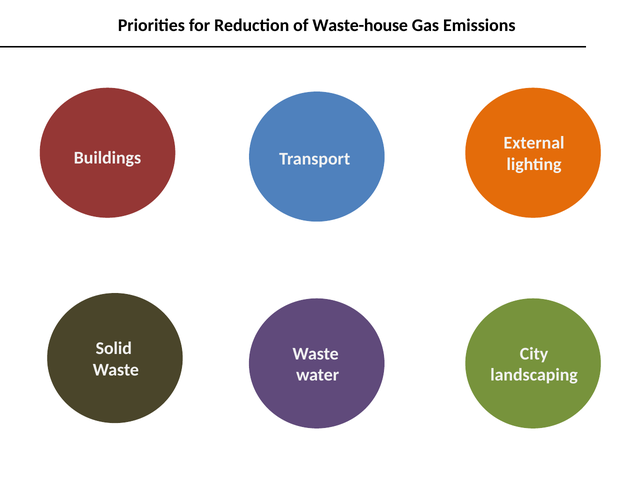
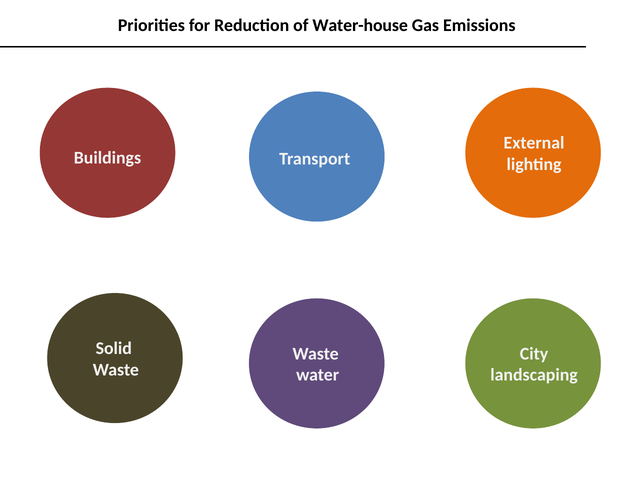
Waste-house: Waste-house -> Water-house (360, 25)
